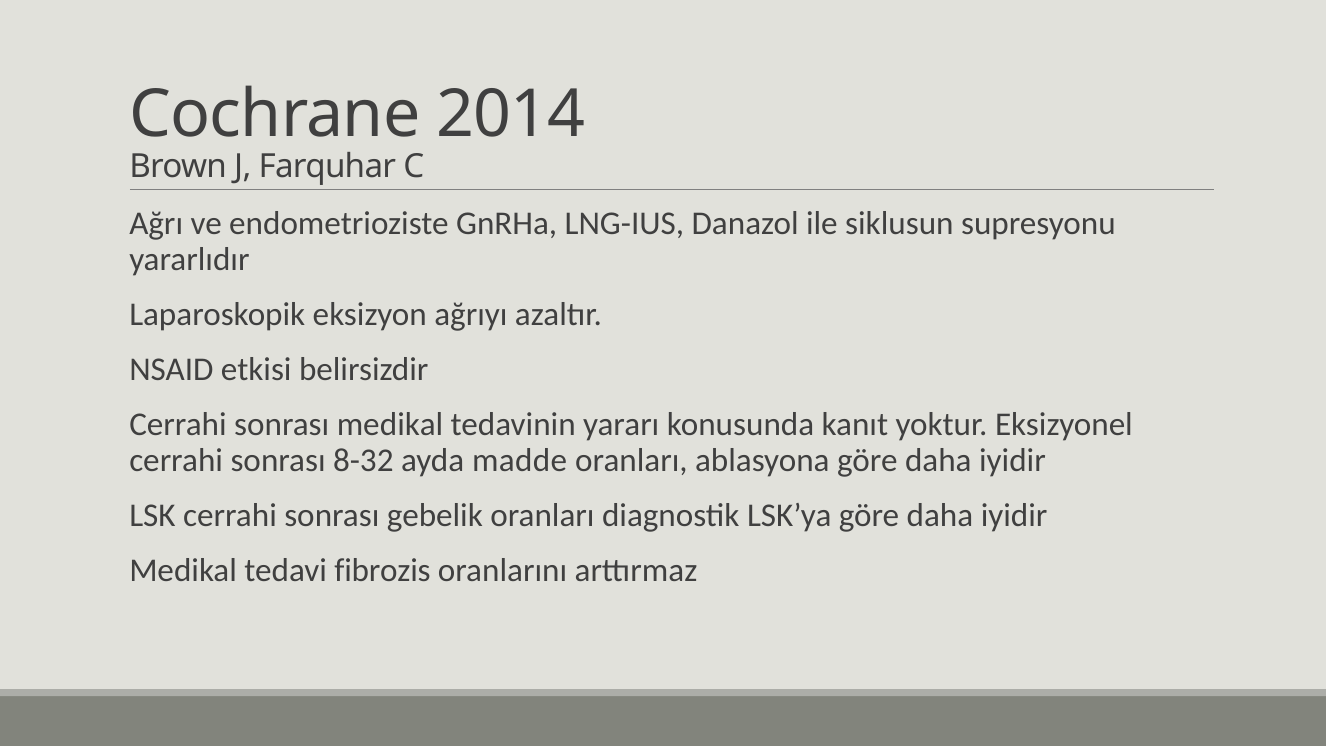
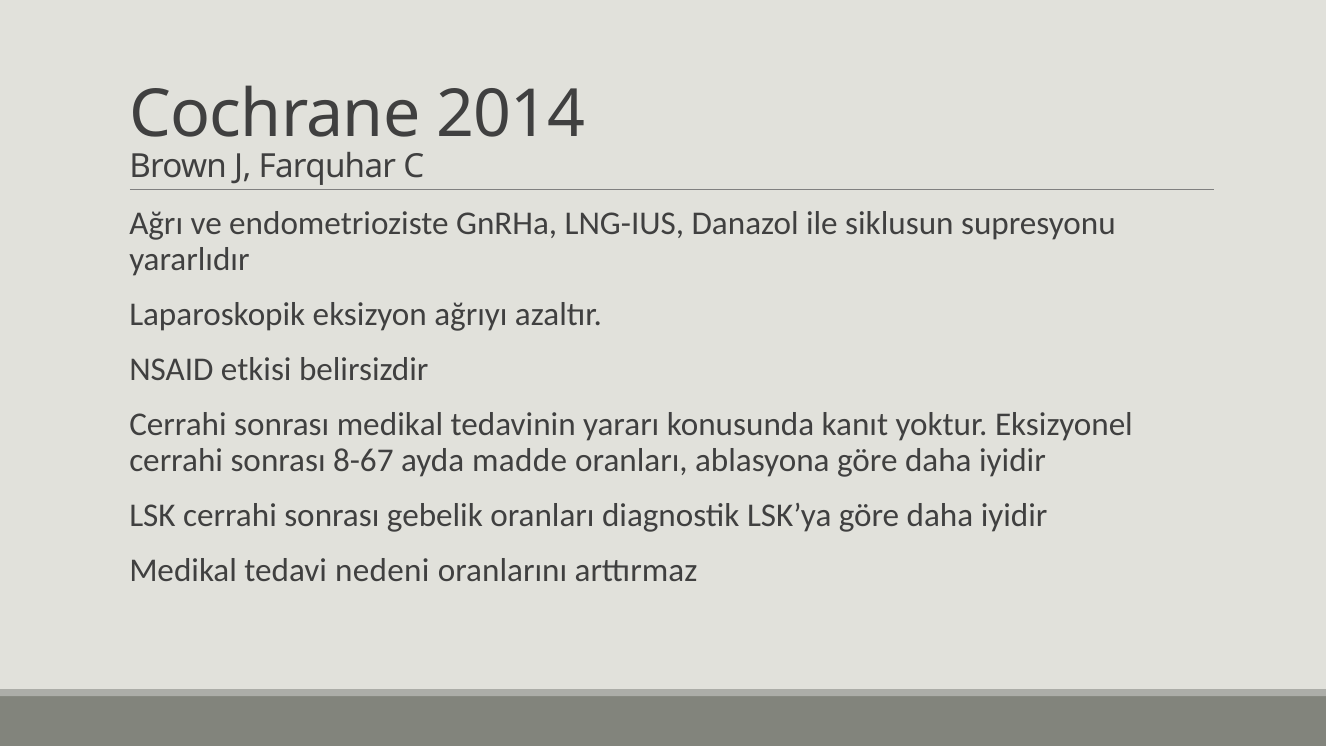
8-32: 8-32 -> 8-67 (363, 460)
fibrozis: fibrozis -> nedeni (382, 571)
